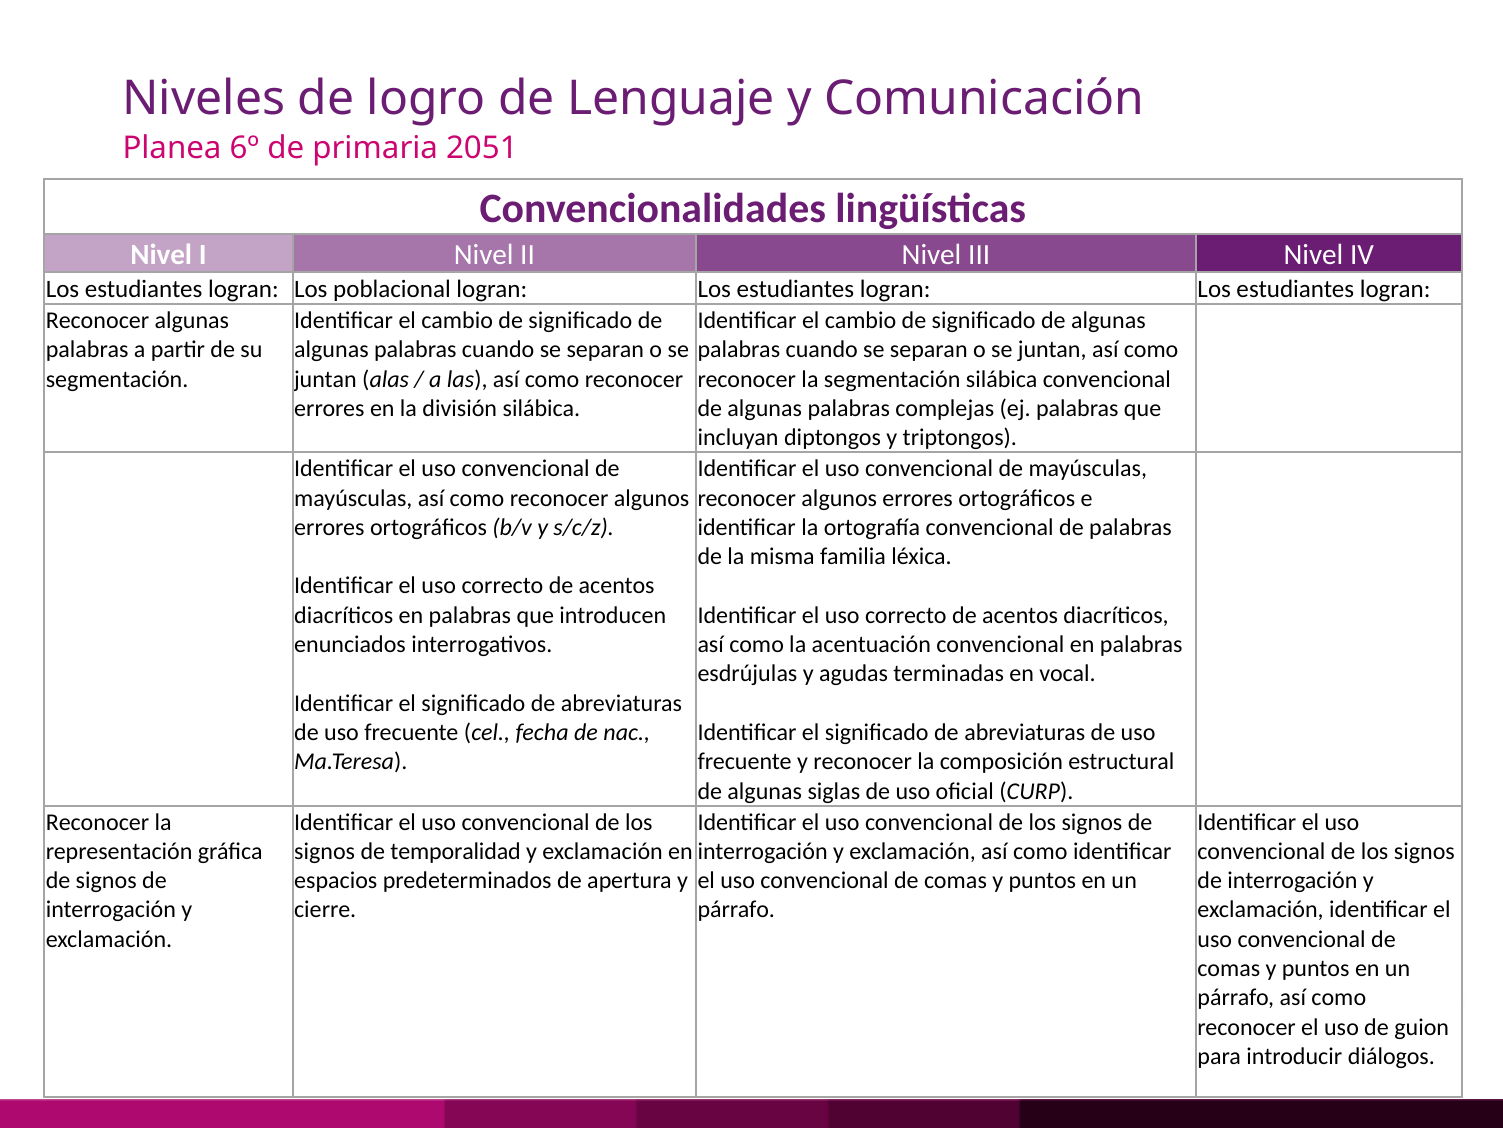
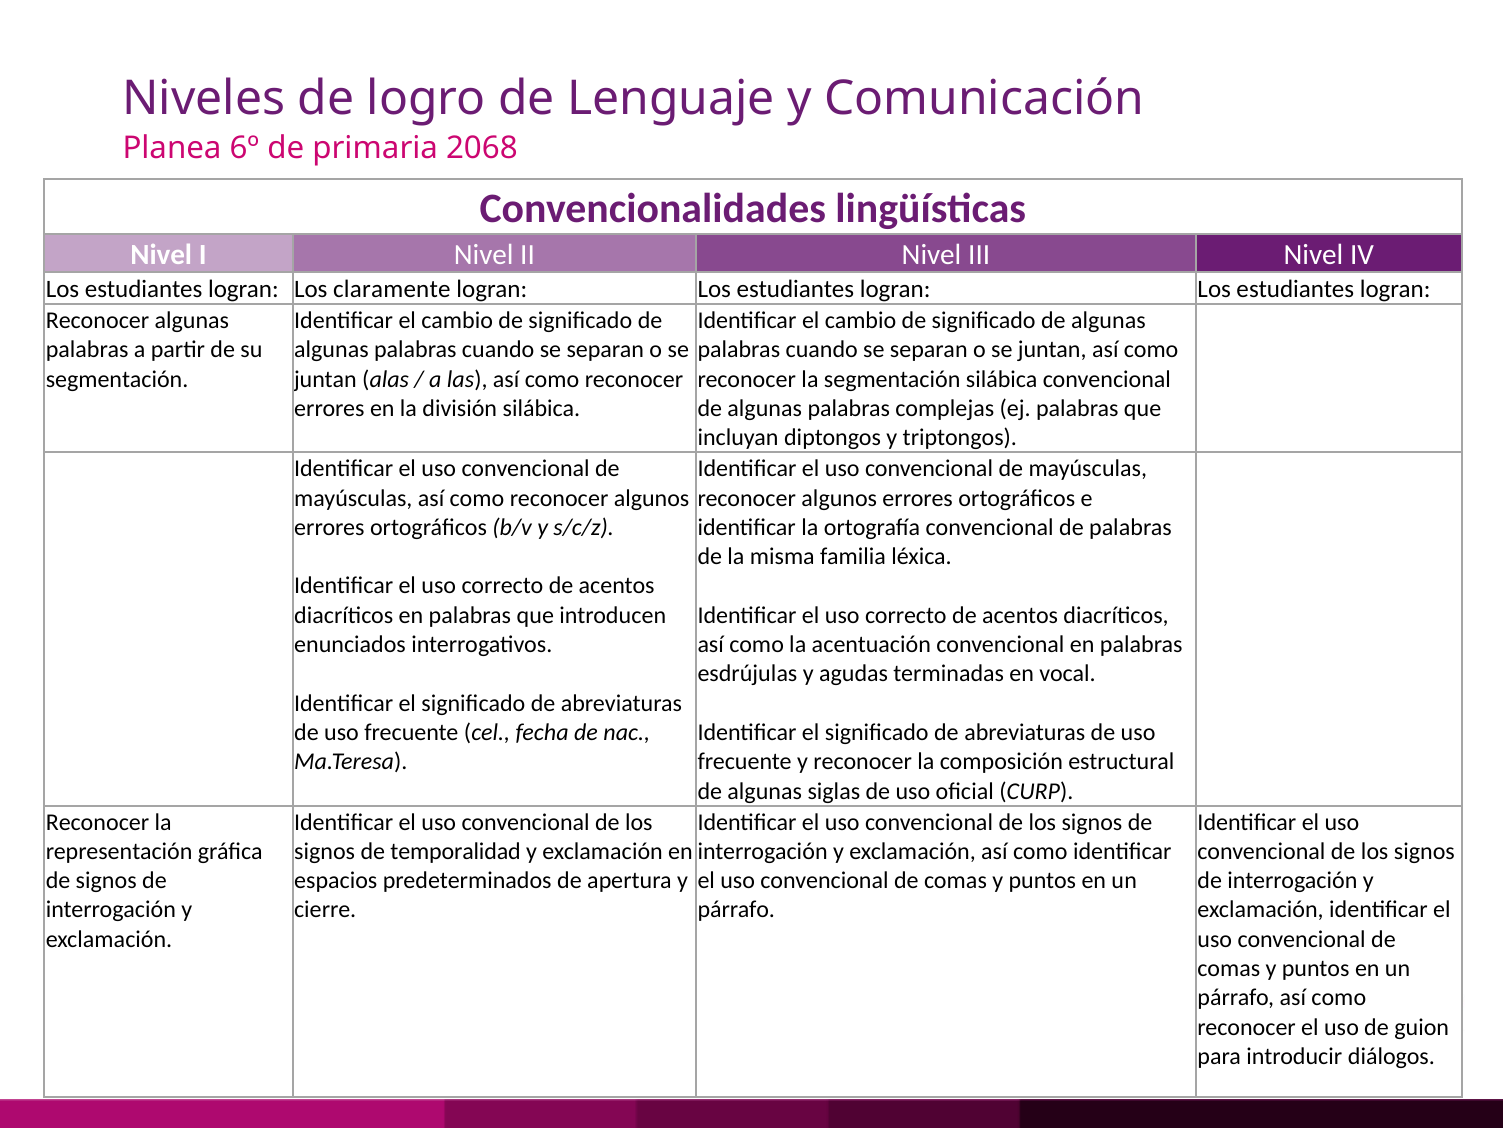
2051: 2051 -> 2068 (482, 148)
poblacional: poblacional -> claramente (392, 289)
